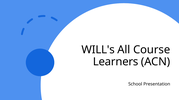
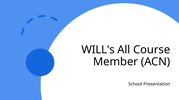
Learners: Learners -> Member (116, 62)
